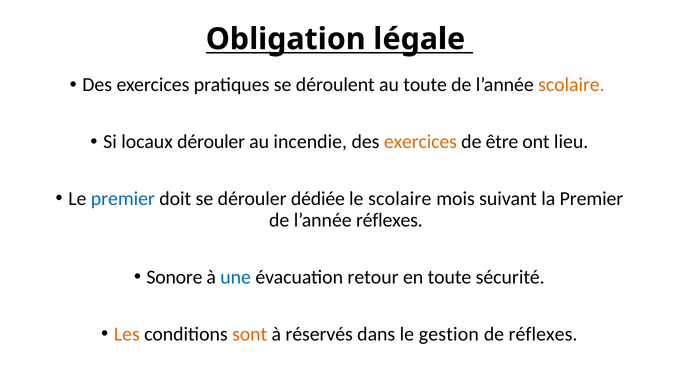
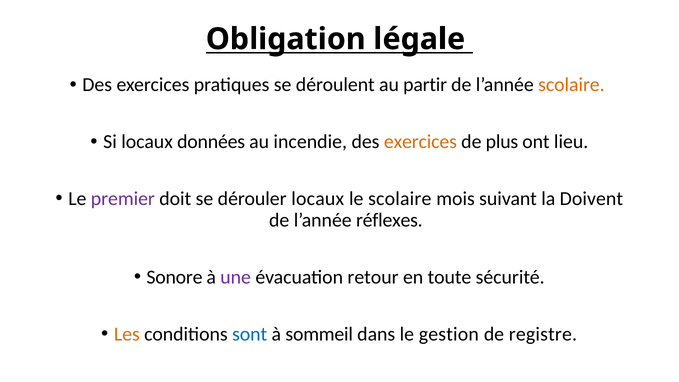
au toute: toute -> partir (425, 85)
locaux dérouler: dérouler -> données (211, 142)
être: être -> plus (502, 142)
premier colour: blue -> purple (123, 199)
dérouler dédiée: dédiée -> locaux (318, 199)
la Premier: Premier -> Doivent (591, 199)
une colour: blue -> purple (236, 277)
sont colour: orange -> blue (250, 334)
réservés: réservés -> sommeil (319, 334)
de réflexes: réflexes -> registre (543, 334)
